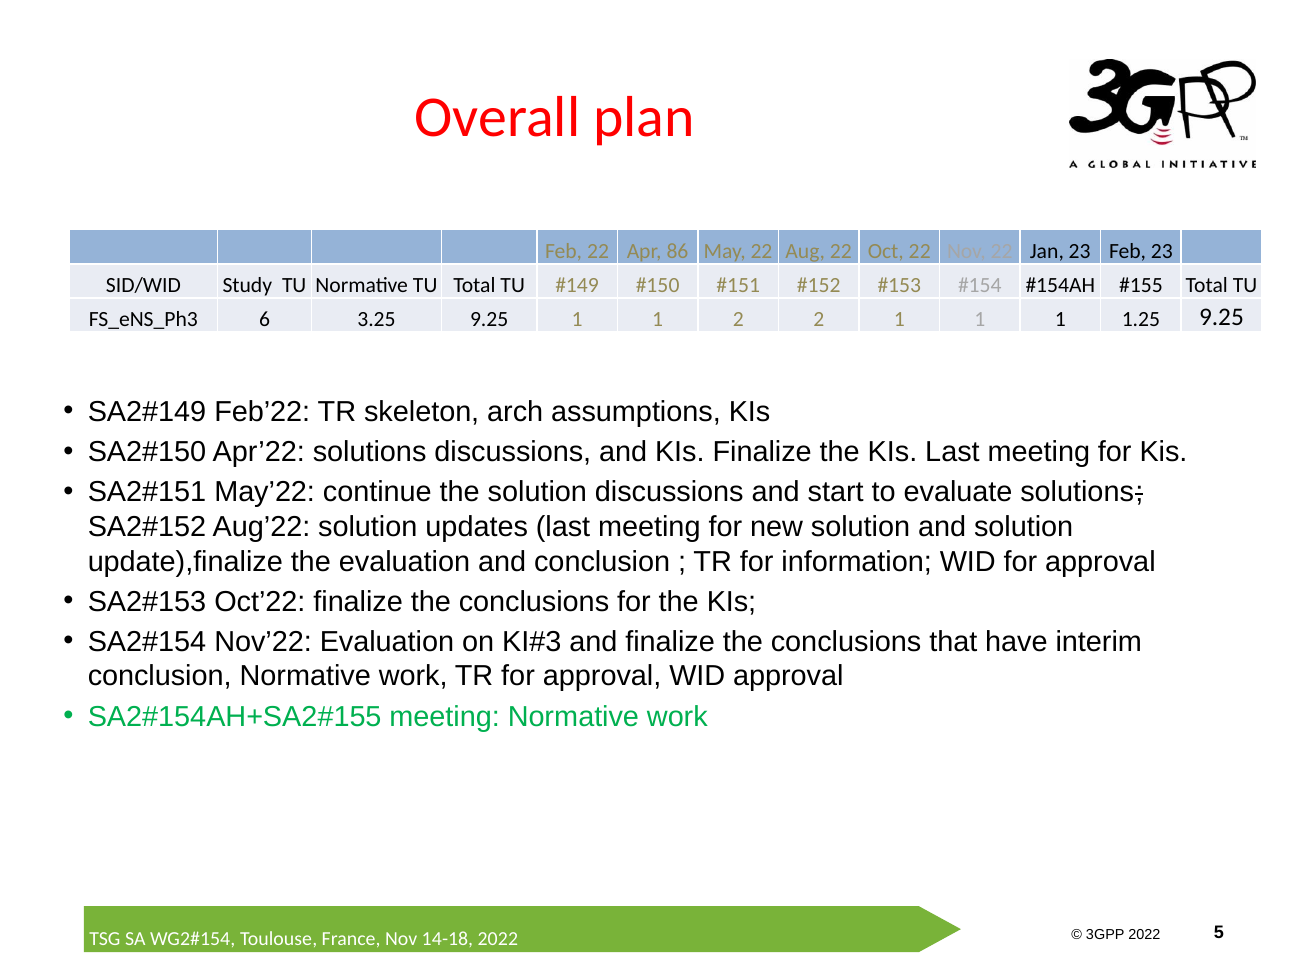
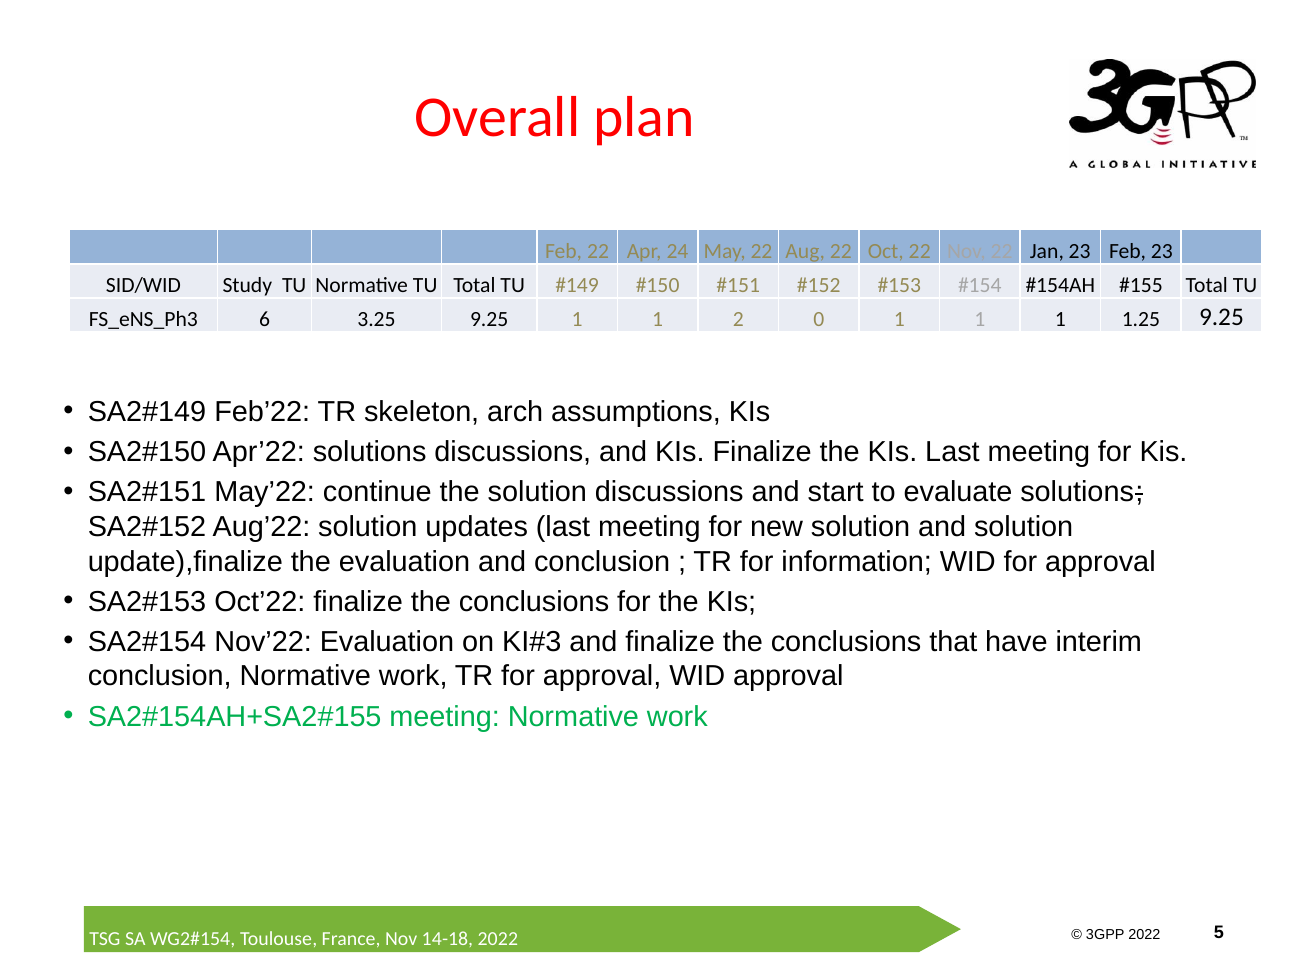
86: 86 -> 24 (677, 251)
2 2: 2 -> 0 (819, 319)
